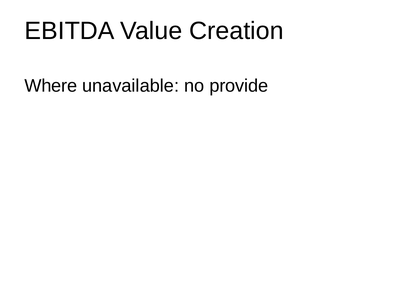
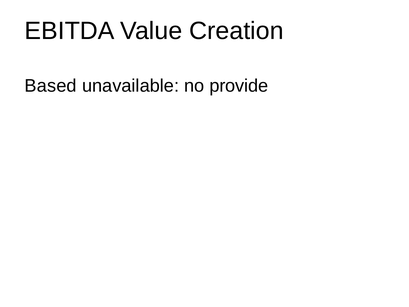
Where: Where -> Based (51, 86)
